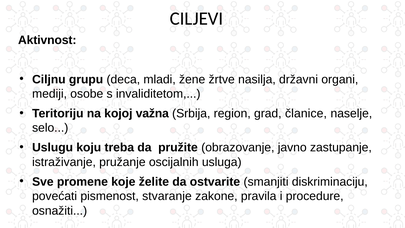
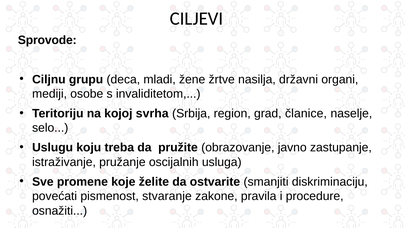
Aktivnost: Aktivnost -> Sprovode (47, 40)
važna: važna -> svrha (152, 113)
